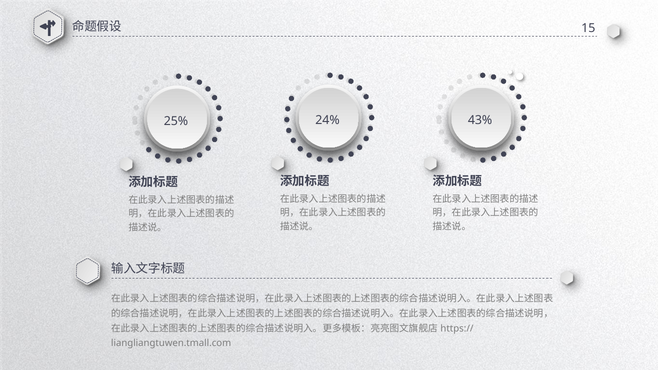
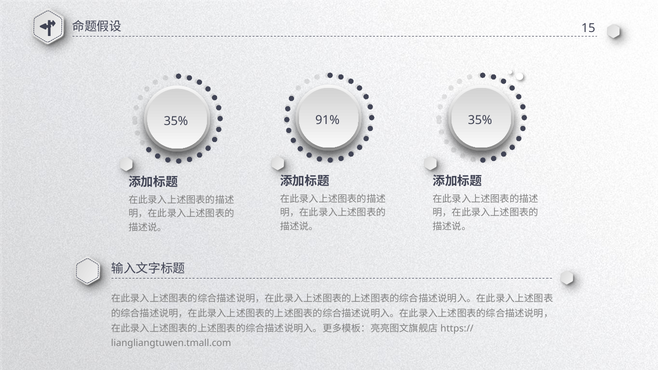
24%: 24% -> 91% (327, 120)
43%: 43% -> 35% (480, 120)
25%: 25% -> 35% (176, 121)
